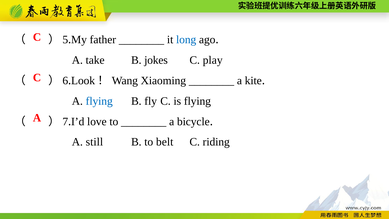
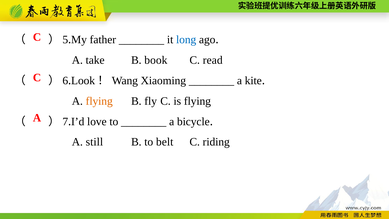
jokes: jokes -> book (156, 60)
play: play -> read (213, 60)
flying colour: blue -> orange (99, 101)
